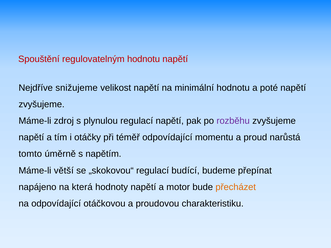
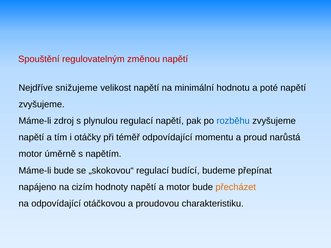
regulovatelným hodnotu: hodnotu -> změnou (144, 59)
rozběhu colour: purple -> blue (233, 121)
tomto: tomto -> motor (30, 154)
Máme-li větší: větší -> bude (64, 171)
která: která -> cizím (82, 187)
